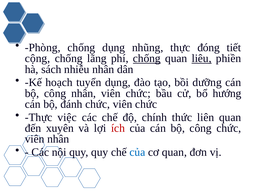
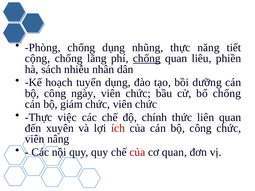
đóng: đóng -> năng (209, 48)
liêu underline: present -> none (202, 59)
công nhân: nhân -> ngày (84, 93)
bổ hướng: hướng -> chống (227, 93)
đánh: đánh -> giám (71, 104)
viên nhân: nhân -> nâng (58, 139)
của colour: blue -> red (137, 152)
